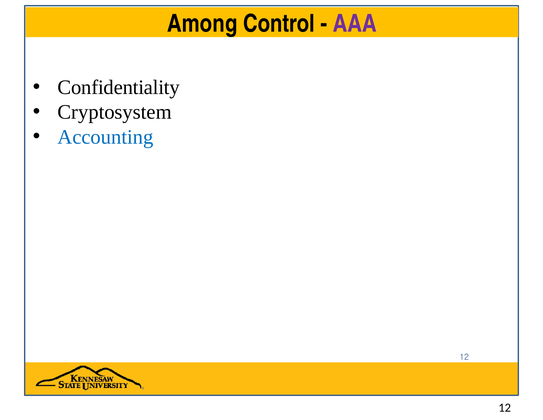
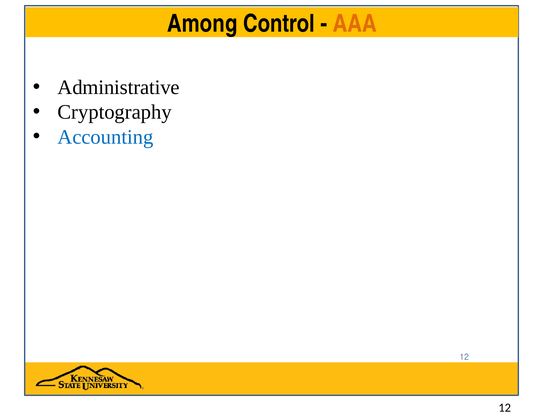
AAA colour: purple -> orange (355, 24)
Confidentiality: Confidentiality -> Administrative (119, 87)
Cryptosystem: Cryptosystem -> Cryptography (115, 112)
